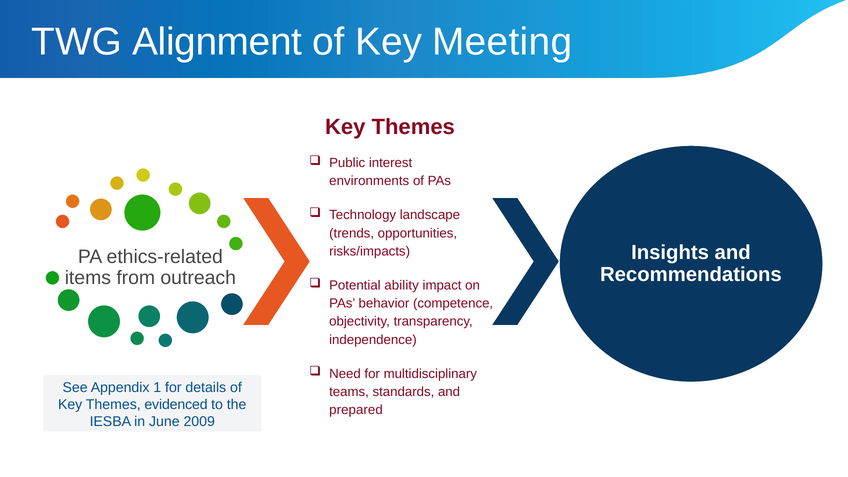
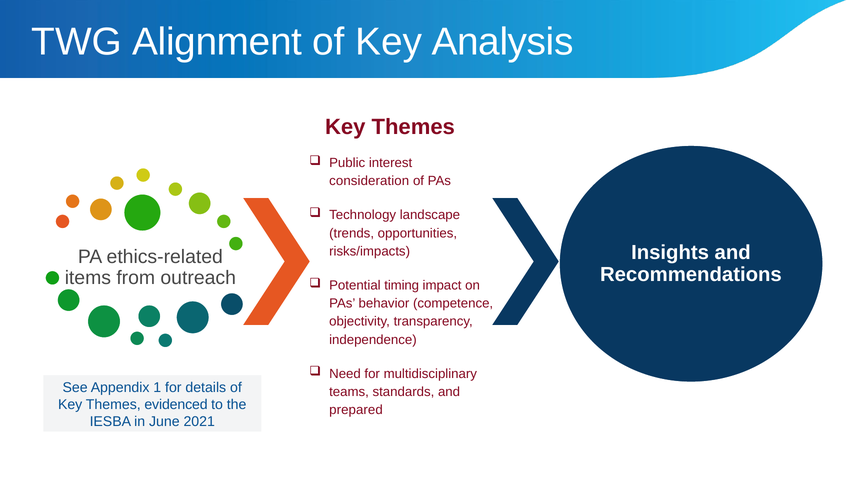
Meeting: Meeting -> Analysis (503, 42)
environments: environments -> consideration (369, 181)
ability: ability -> timing (402, 285)
2009: 2009 -> 2021 (199, 422)
